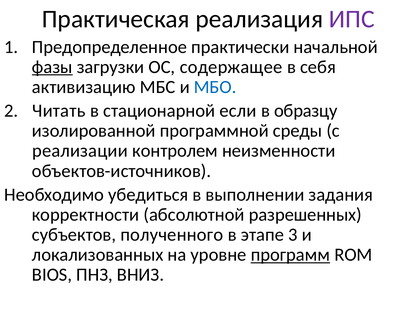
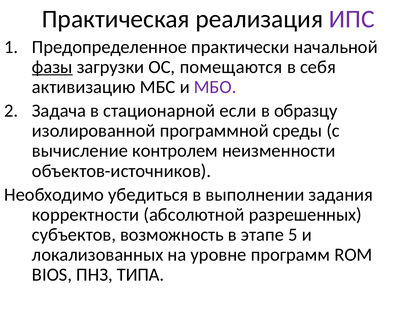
содержащее: содержащее -> помещаются (231, 67)
МБО colour: blue -> purple (215, 87)
Читать: Читать -> Задача (59, 111)
реализации: реализации -> вычисление (80, 151)
полученного: полученного -> возможность (172, 235)
3: 3 -> 5 (293, 235)
программ underline: present -> none (290, 255)
ВНИЗ: ВНИЗ -> ТИПА (141, 275)
